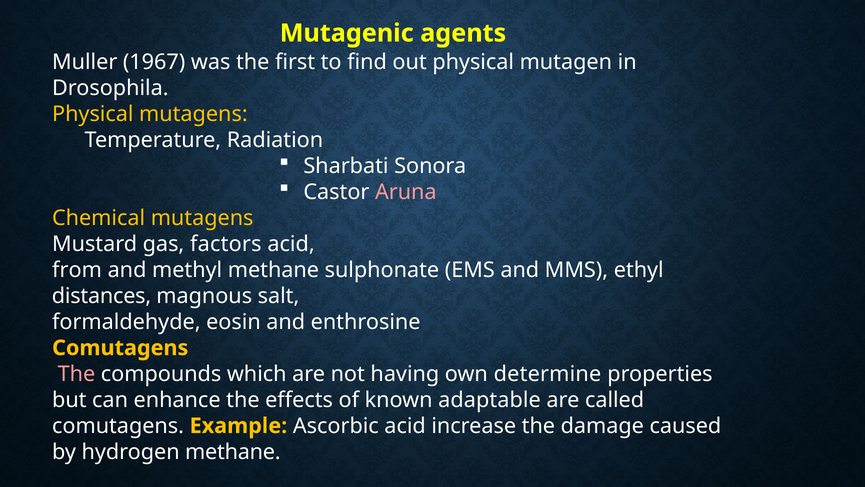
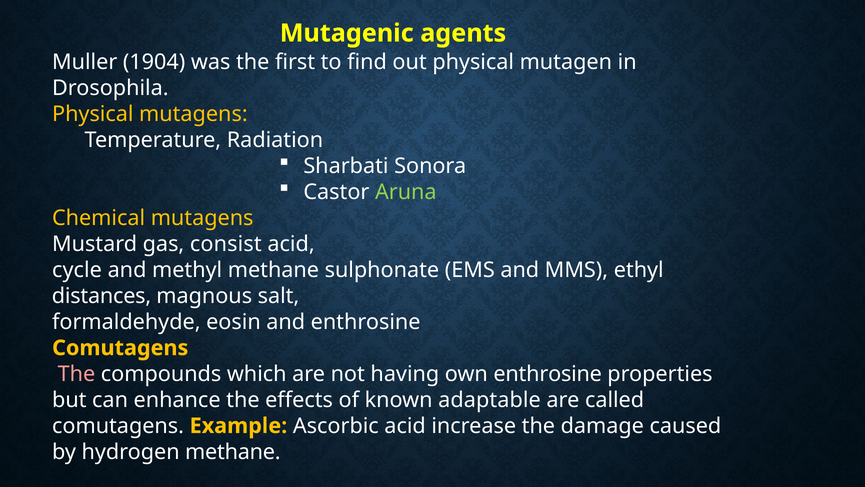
1967: 1967 -> 1904 (154, 62)
Aruna colour: pink -> light green (406, 192)
factors: factors -> consist (226, 244)
from: from -> cycle (77, 270)
own determine: determine -> enthrosine (548, 374)
